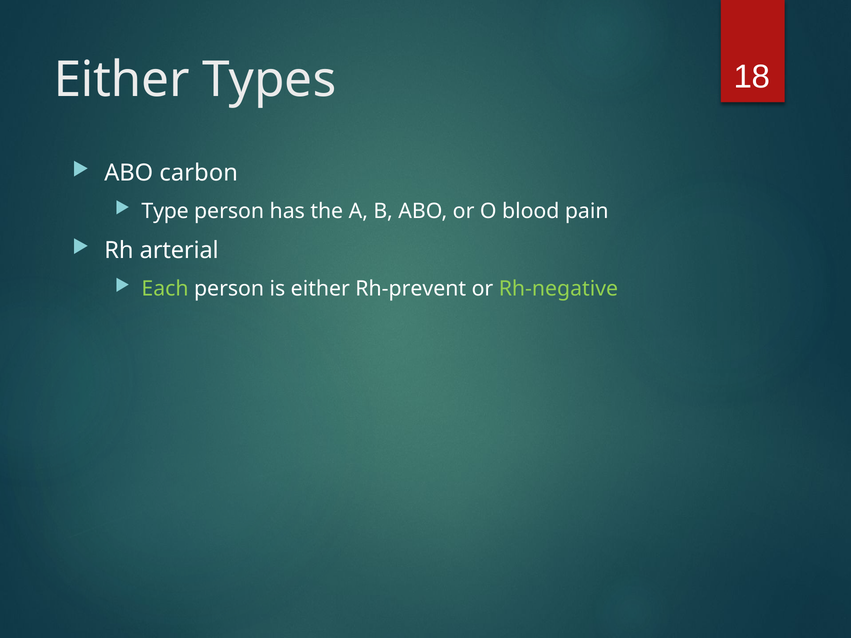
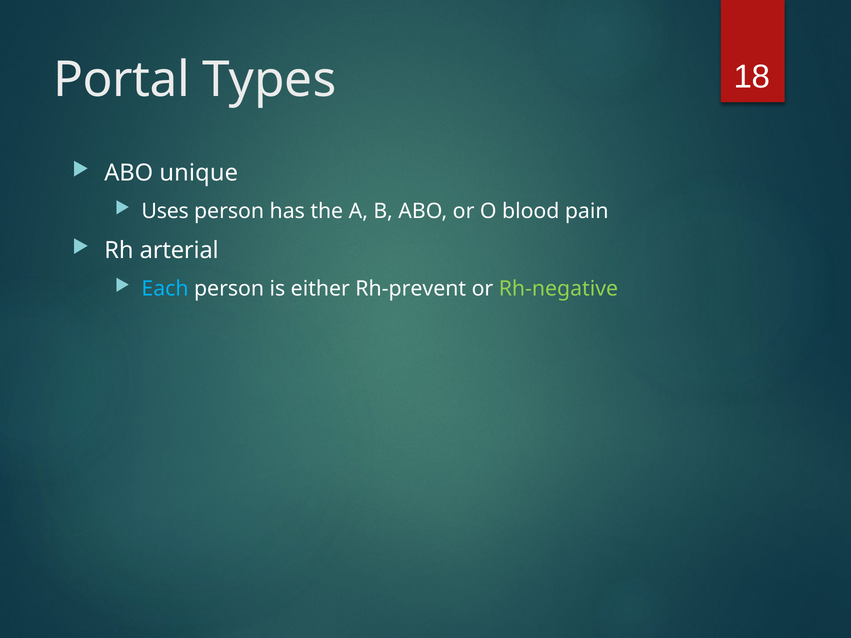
Either: Either -> Portal (122, 80)
carbon: carbon -> unique (199, 173)
Type: Type -> Uses (165, 211)
Each colour: light green -> light blue (165, 289)
